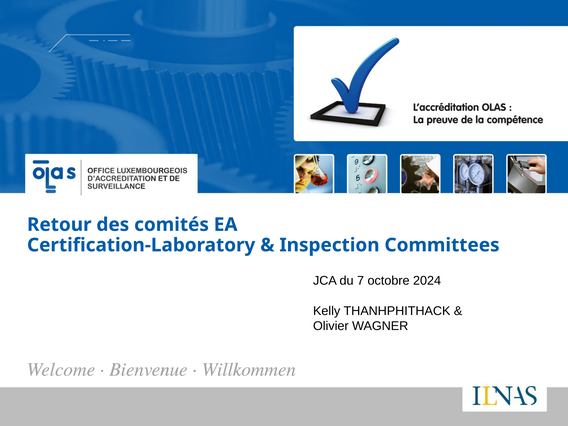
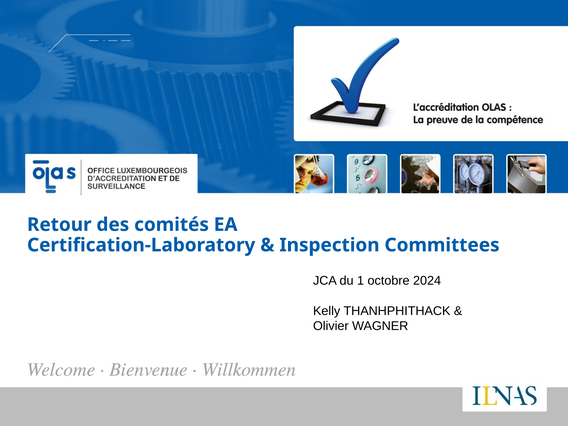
7: 7 -> 1 (361, 281)
